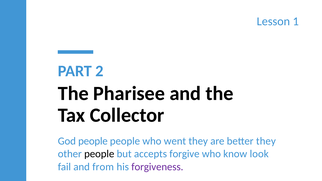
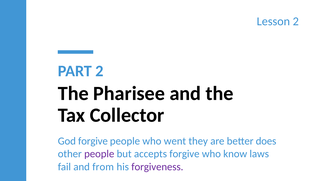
Lesson 1: 1 -> 2 (296, 22)
God people: people -> forgive (93, 141)
better they: they -> does (266, 141)
people colour: black -> purple (99, 154)
look: look -> laws (259, 154)
